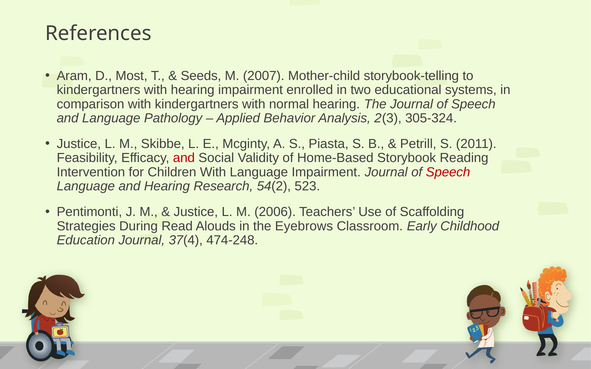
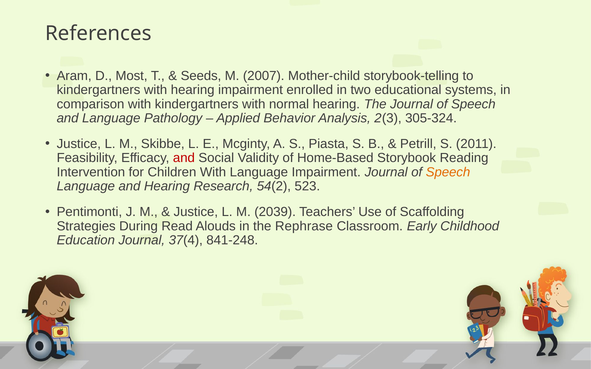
Speech colour: red -> orange (448, 172)
2006: 2006 -> 2039 (275, 212)
Eyebrows: Eyebrows -> Rephrase (304, 226)
474-248: 474-248 -> 841-248 (232, 240)
